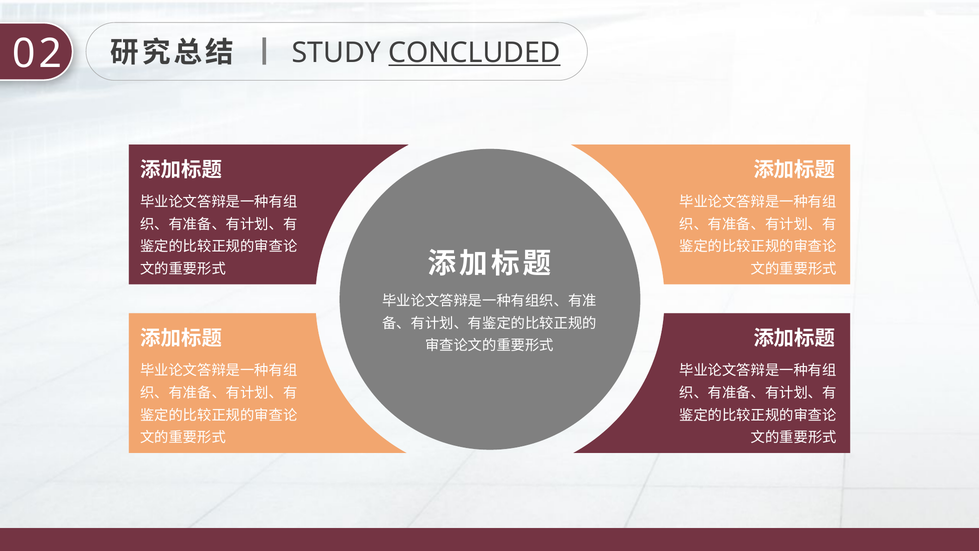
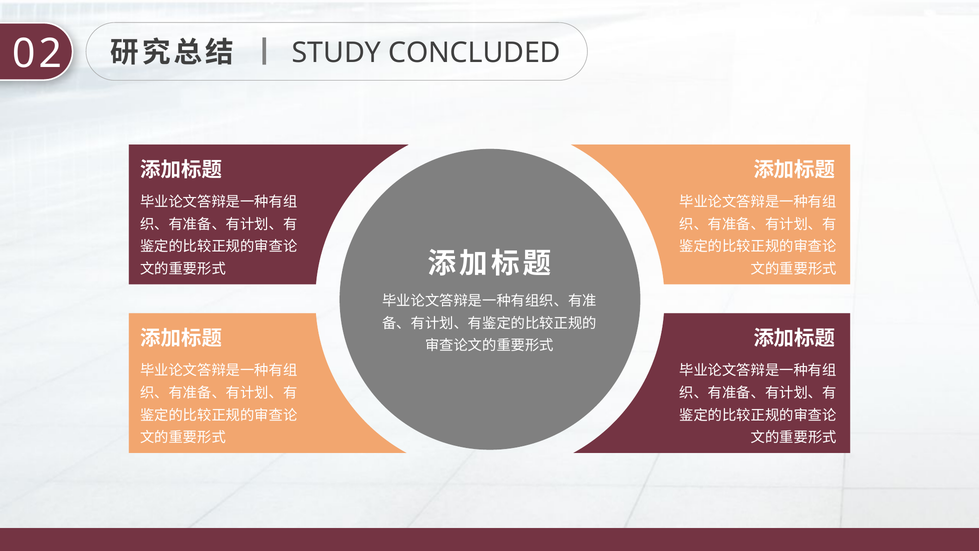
CONCLUDED underline: present -> none (475, 53)
